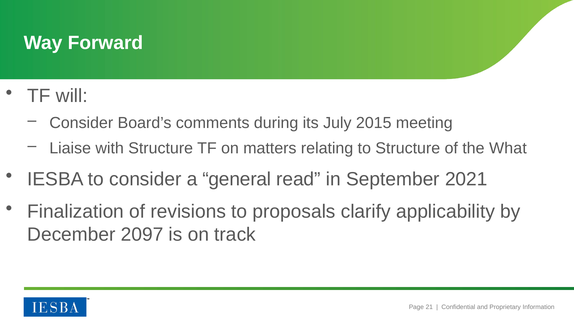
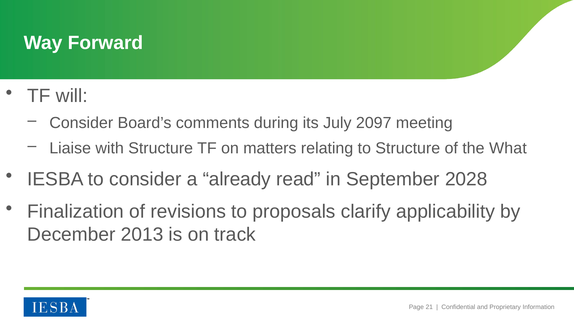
2015: 2015 -> 2097 (374, 123)
general: general -> already (237, 179)
2021: 2021 -> 2028 (466, 179)
2097: 2097 -> 2013 (142, 234)
